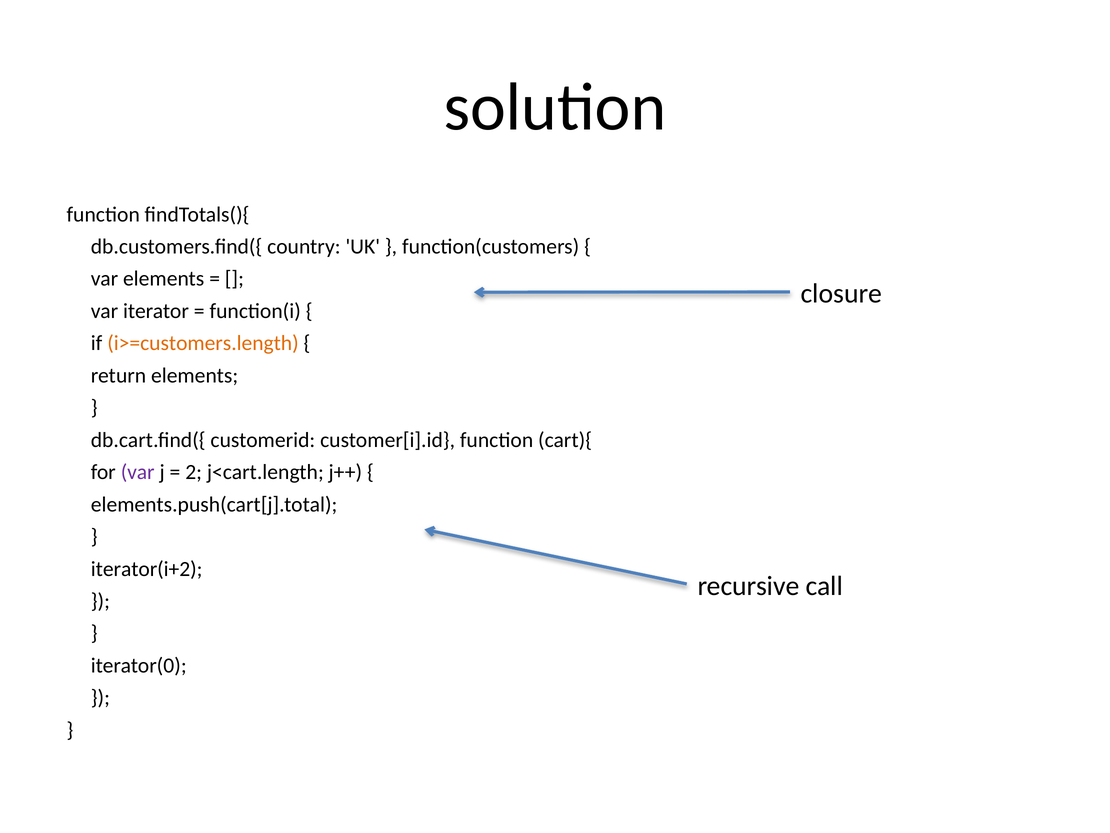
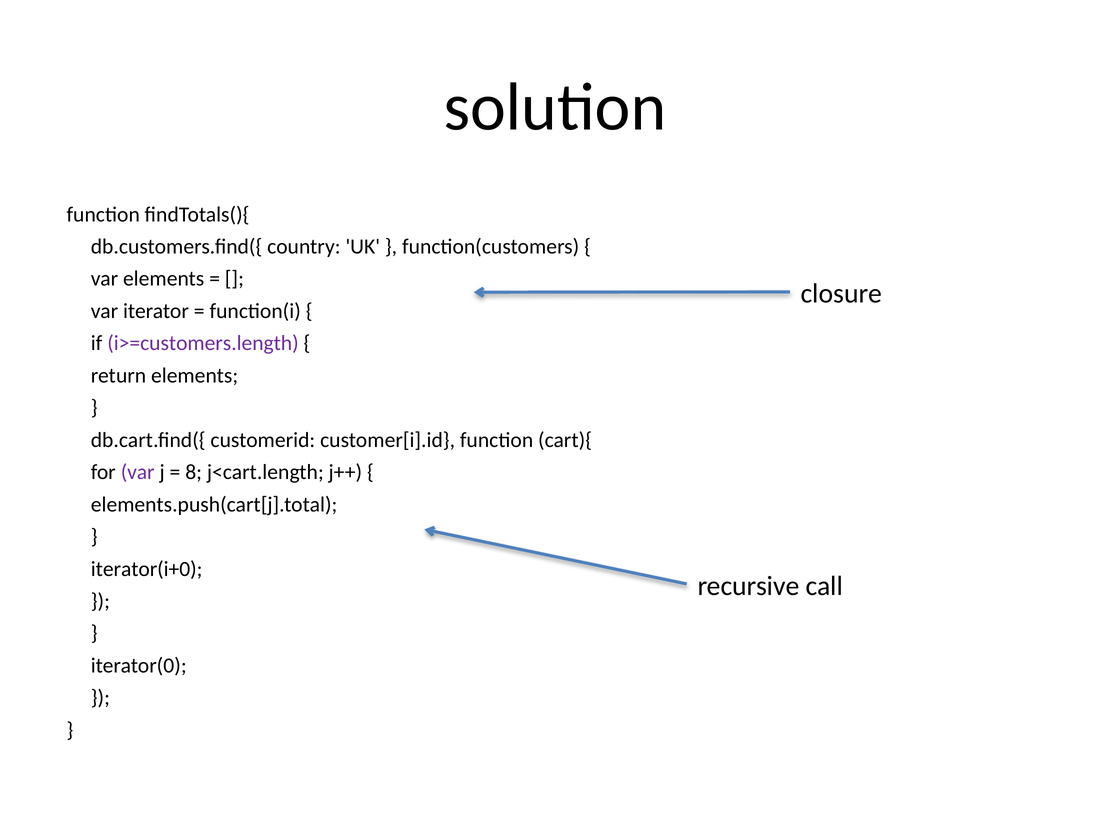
i>=customers.length colour: orange -> purple (203, 343)
2: 2 -> 8 (194, 472)
iterator(i+2: iterator(i+2 -> iterator(i+0 (147, 569)
